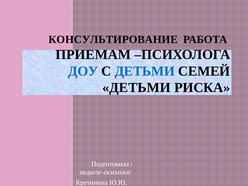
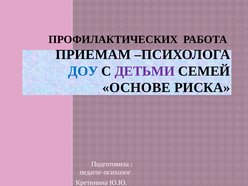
КОНСУЛЬТИРОВАНИЕ: КОНСУЛЬТИРОВАНИЕ -> ПРОФИЛАКТИЧЕСКИХ (113, 40)
ДЕТЬМИ colour: blue -> purple (145, 71)
ДЕТЬМИ: ДЕТЬМИ -> ОСНОВЕ (136, 88)
